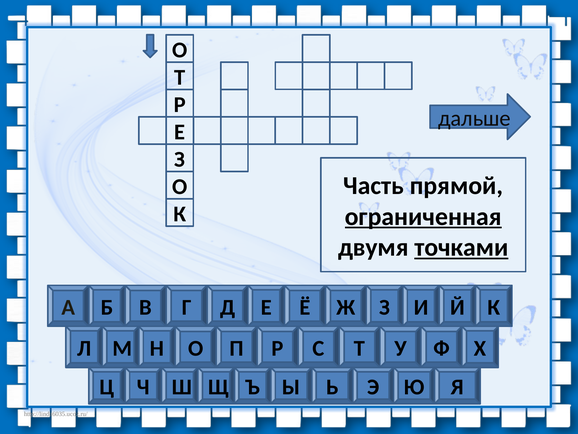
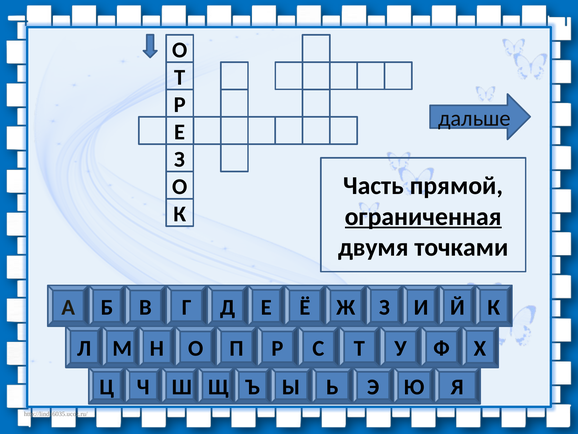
точками underline: present -> none (461, 247)
